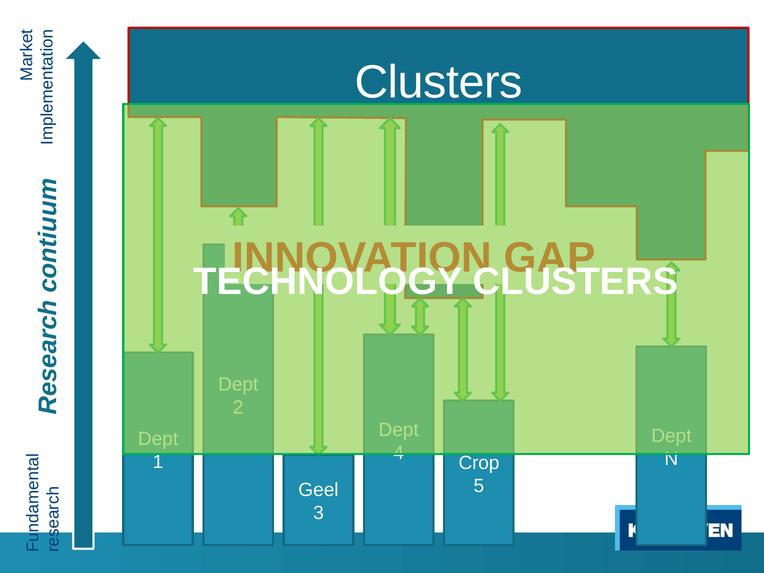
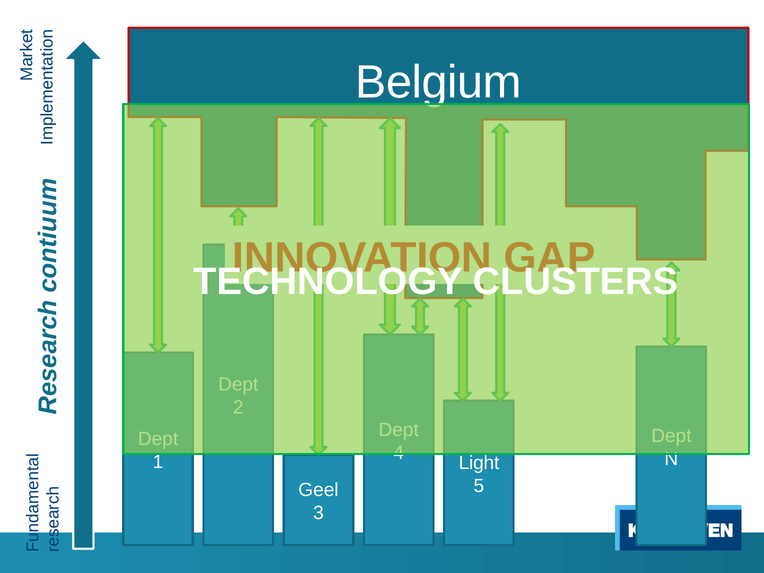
Clusters: Clusters -> Belgium (439, 82)
Crop: Crop -> Light (479, 463)
